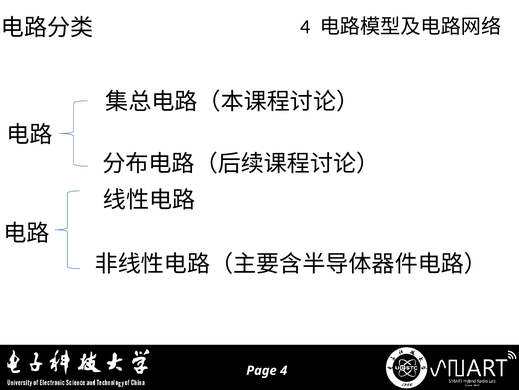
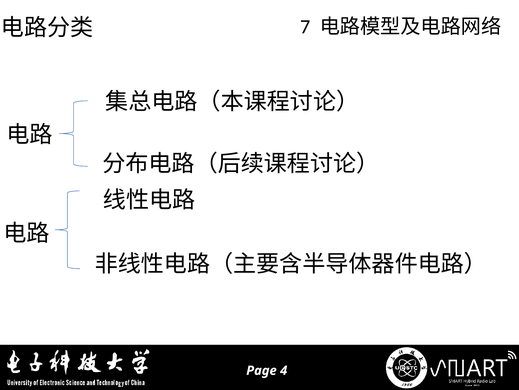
4: 4 -> 7 (305, 27)
